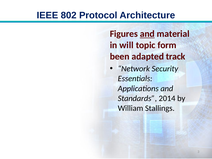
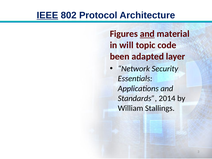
IEEE underline: none -> present (47, 15)
form: form -> code (167, 45)
track: track -> layer (176, 56)
